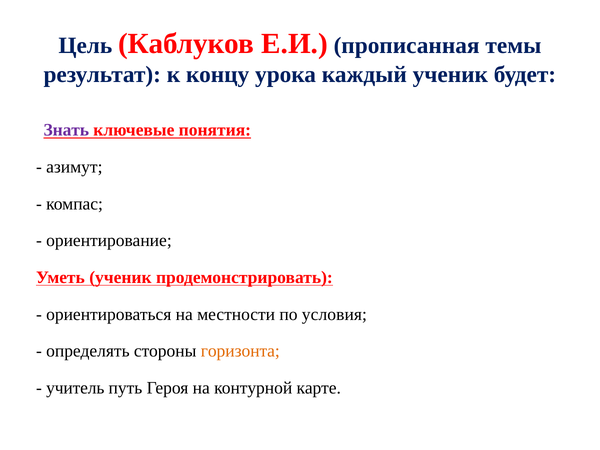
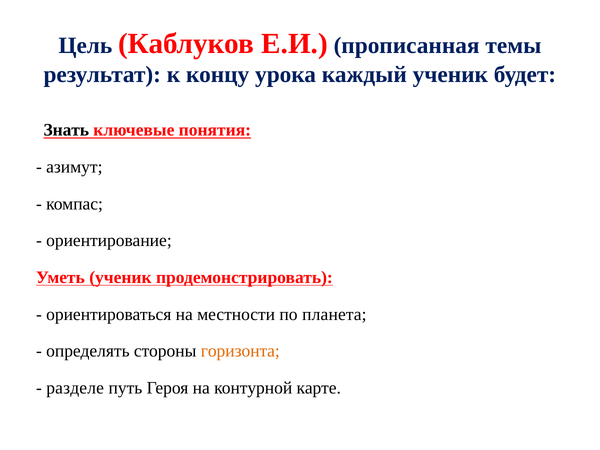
Знать colour: purple -> black (66, 130)
условия: условия -> планета (334, 314)
учитель: учитель -> разделе (75, 388)
